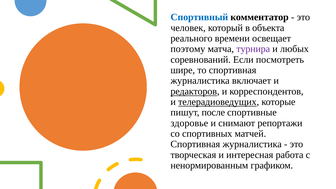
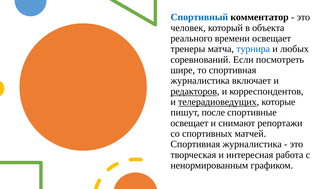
поэтому: поэтому -> тренеры (188, 49)
турнира colour: purple -> blue (253, 49)
здоровье: здоровье -> освещает (189, 123)
